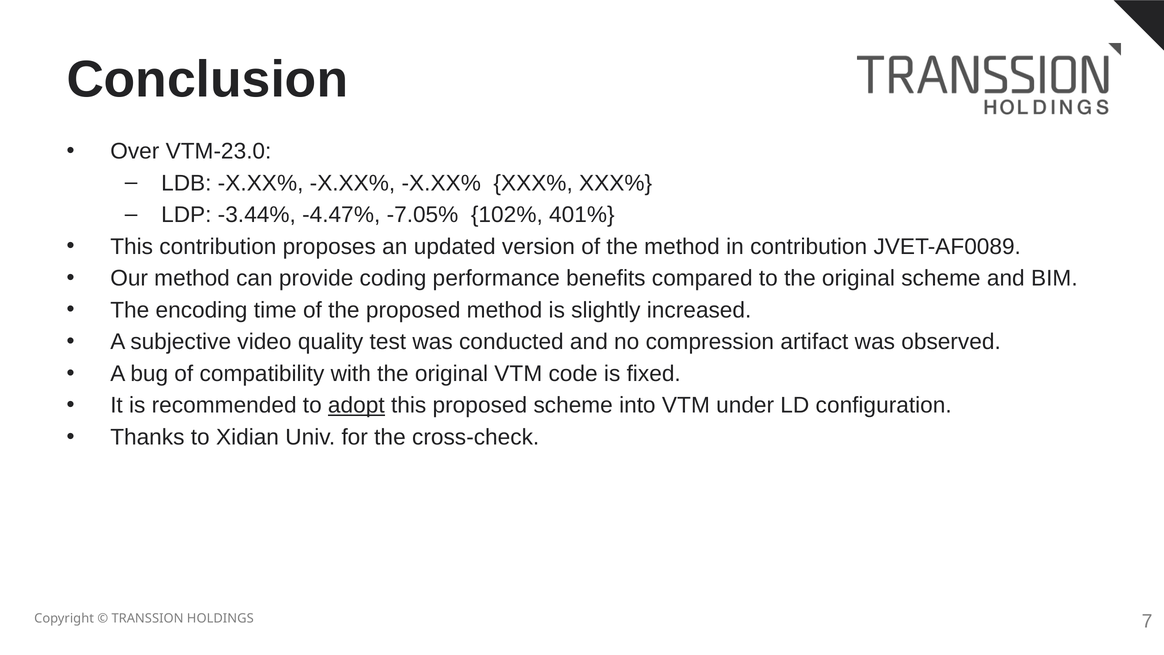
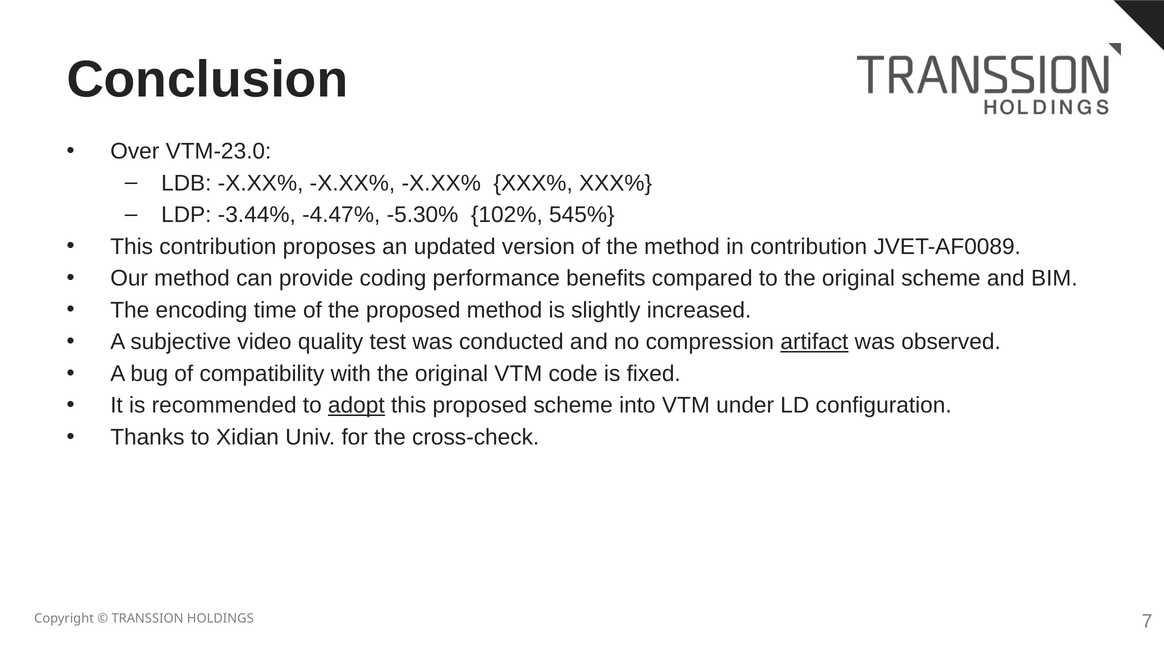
-7.05%: -7.05% -> -5.30% (422, 215)
401%: 401% -> 545% (582, 215)
artifact underline: none -> present (814, 342)
